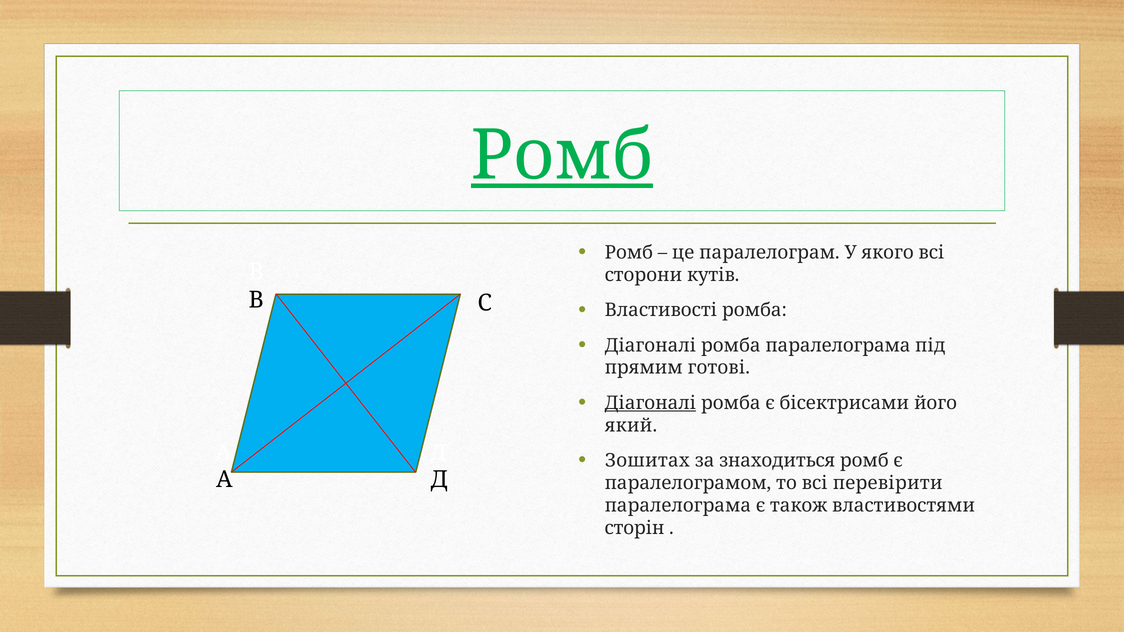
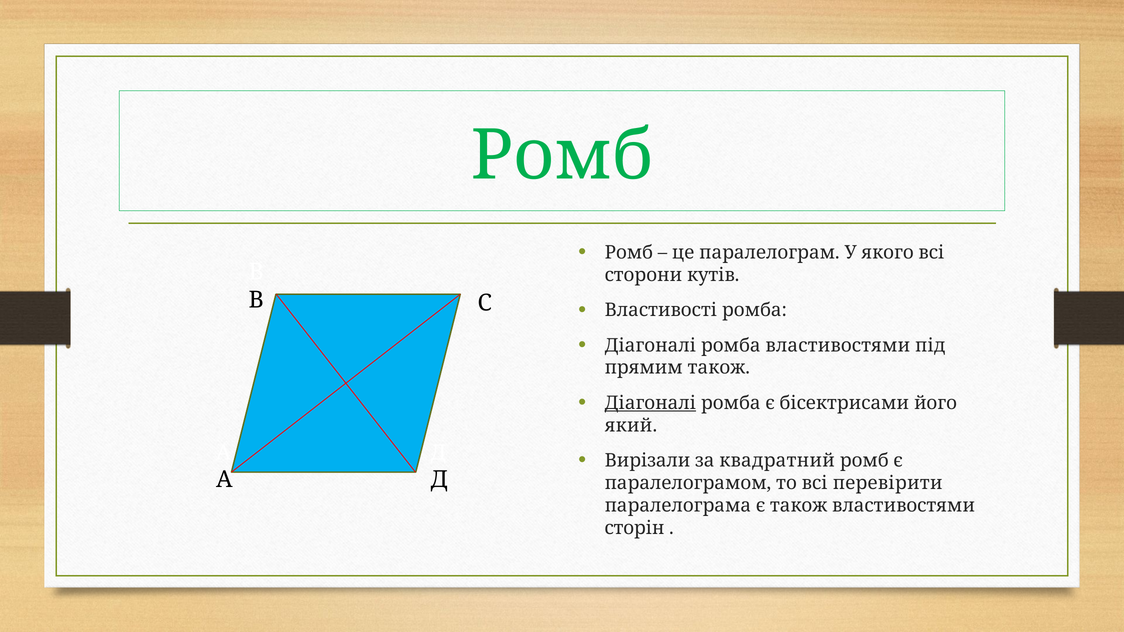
Ромб underline: present -> none (562, 156)
ромба паралелограма: паралелограма -> властивостями (838, 345)
прямим готові: готові -> також (719, 368)
Зошитах: Зошитах -> Вирізали (648, 461)
знаходиться: знаходиться -> квадратний (777, 461)
